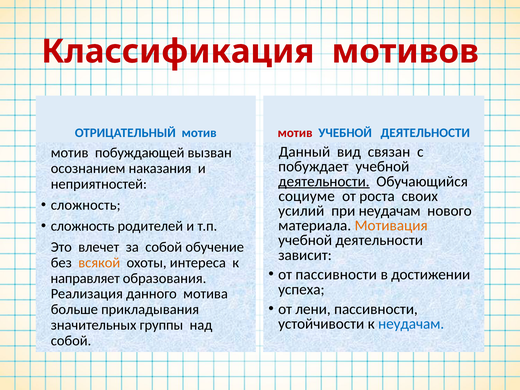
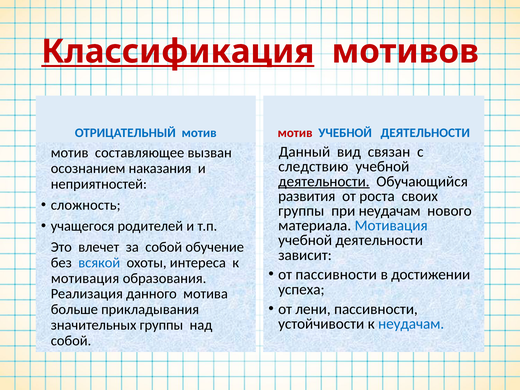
Классификация underline: none -> present (178, 52)
побуждающей: побуждающей -> составляющее (140, 153)
побуждает: побуждает -> следствию (313, 167)
социуме: социуме -> развития (307, 196)
усилий: усилий -> группы (301, 211)
сложность: сложность -> учащегося (83, 226)
Мотивация colour: orange -> blue (391, 226)
всякой colour: orange -> blue (99, 263)
направляет: направляет -> мотивация (85, 278)
